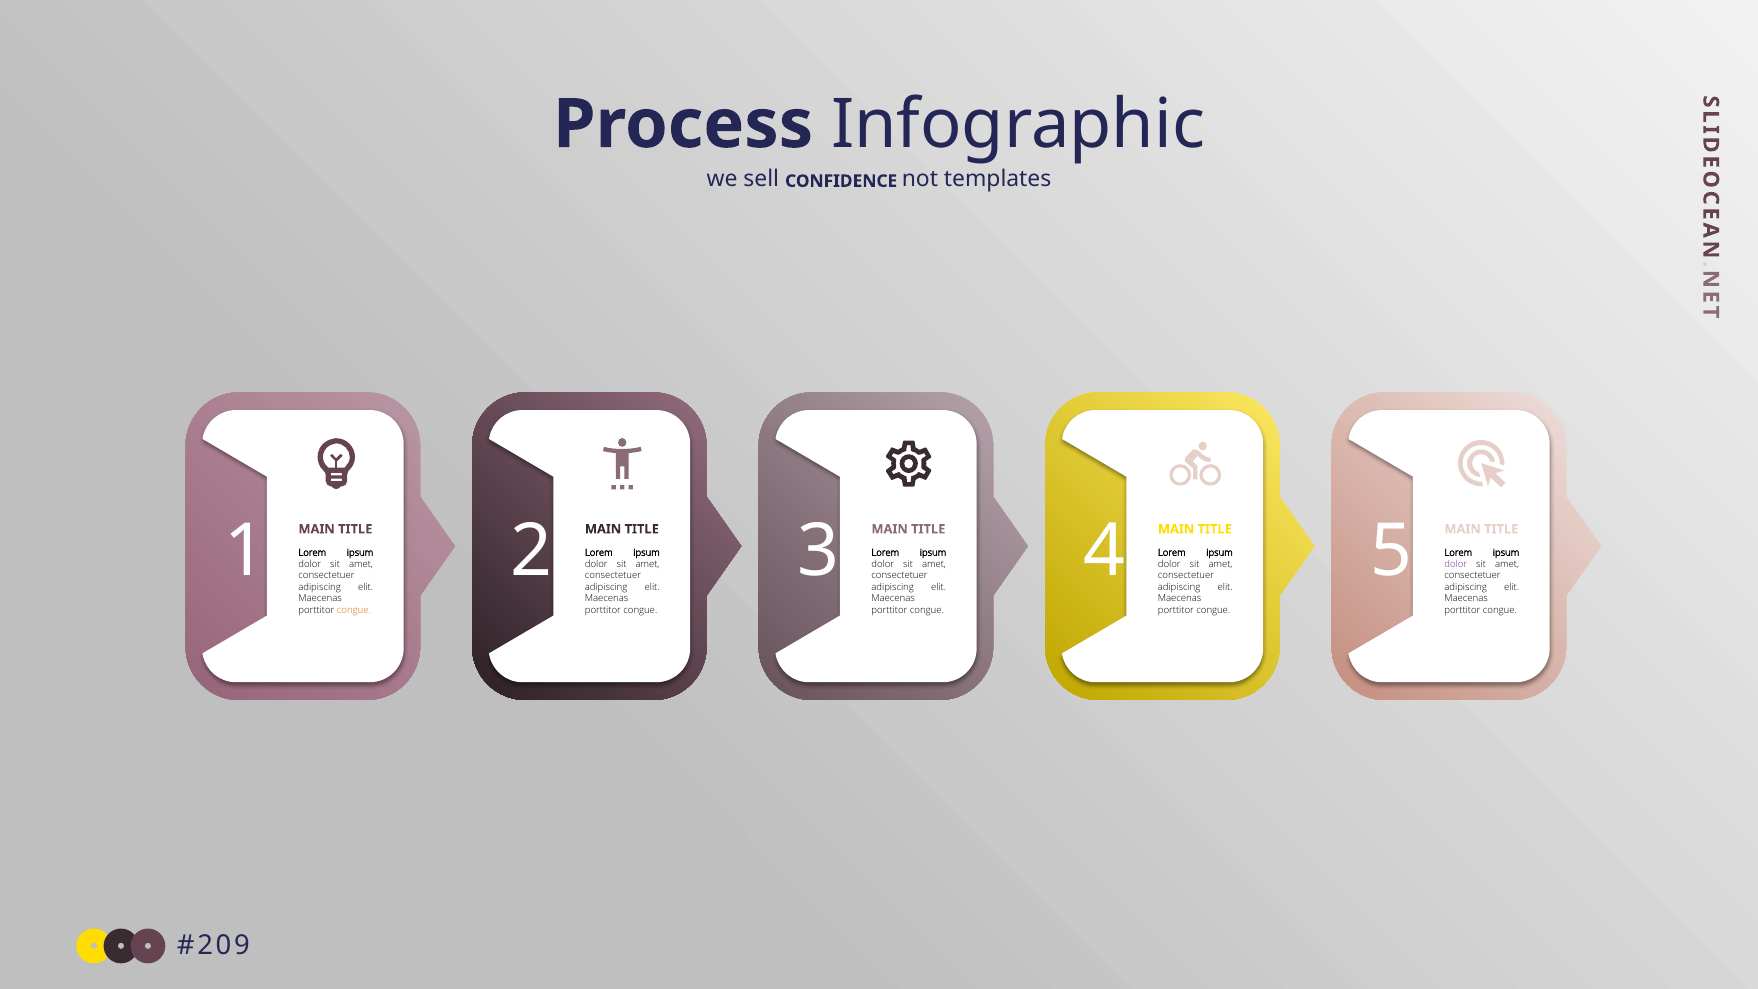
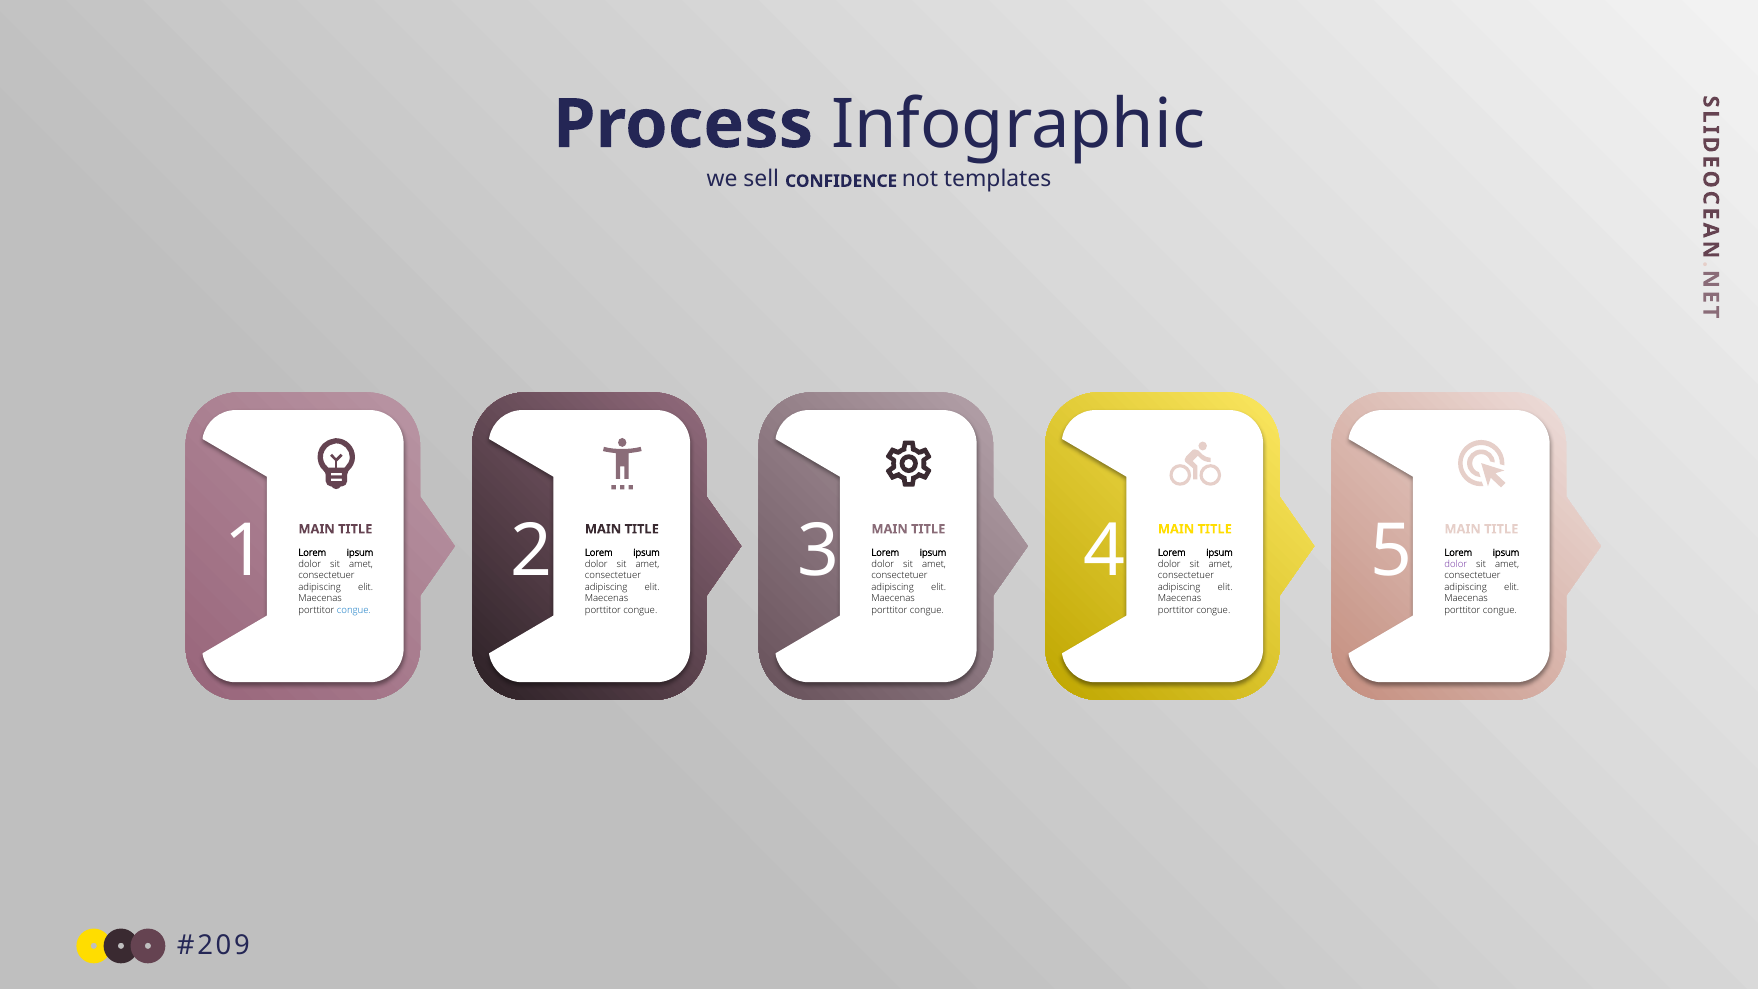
congue colour: orange -> blue (354, 610)
